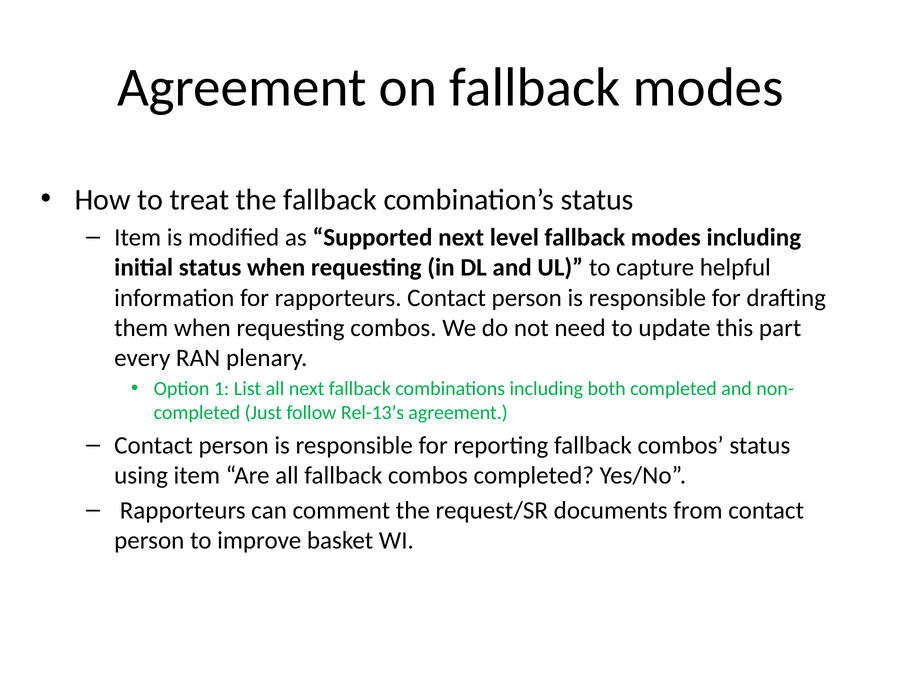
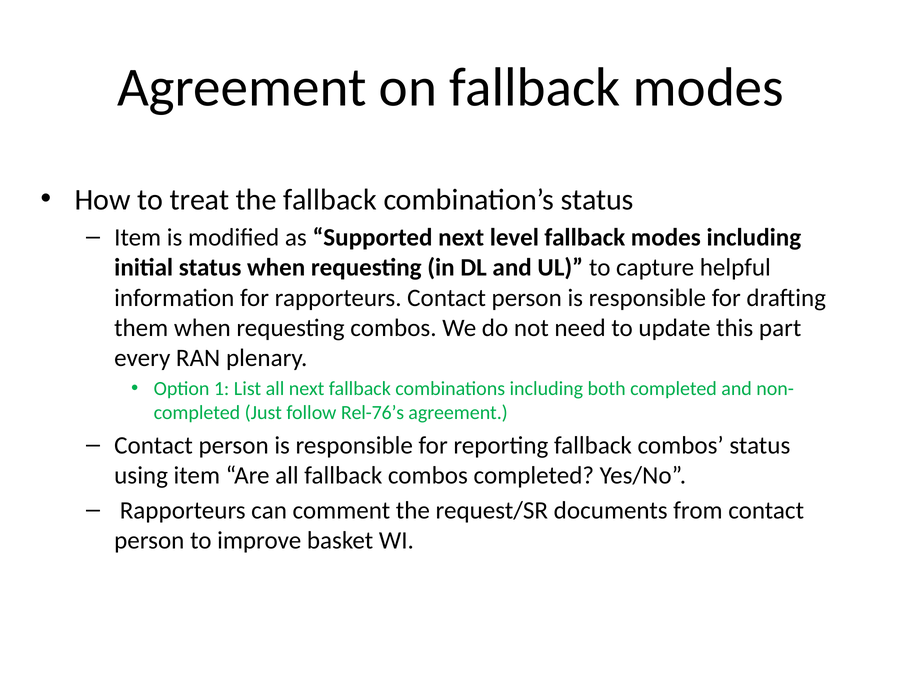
Rel-13’s: Rel-13’s -> Rel-76’s (373, 412)
